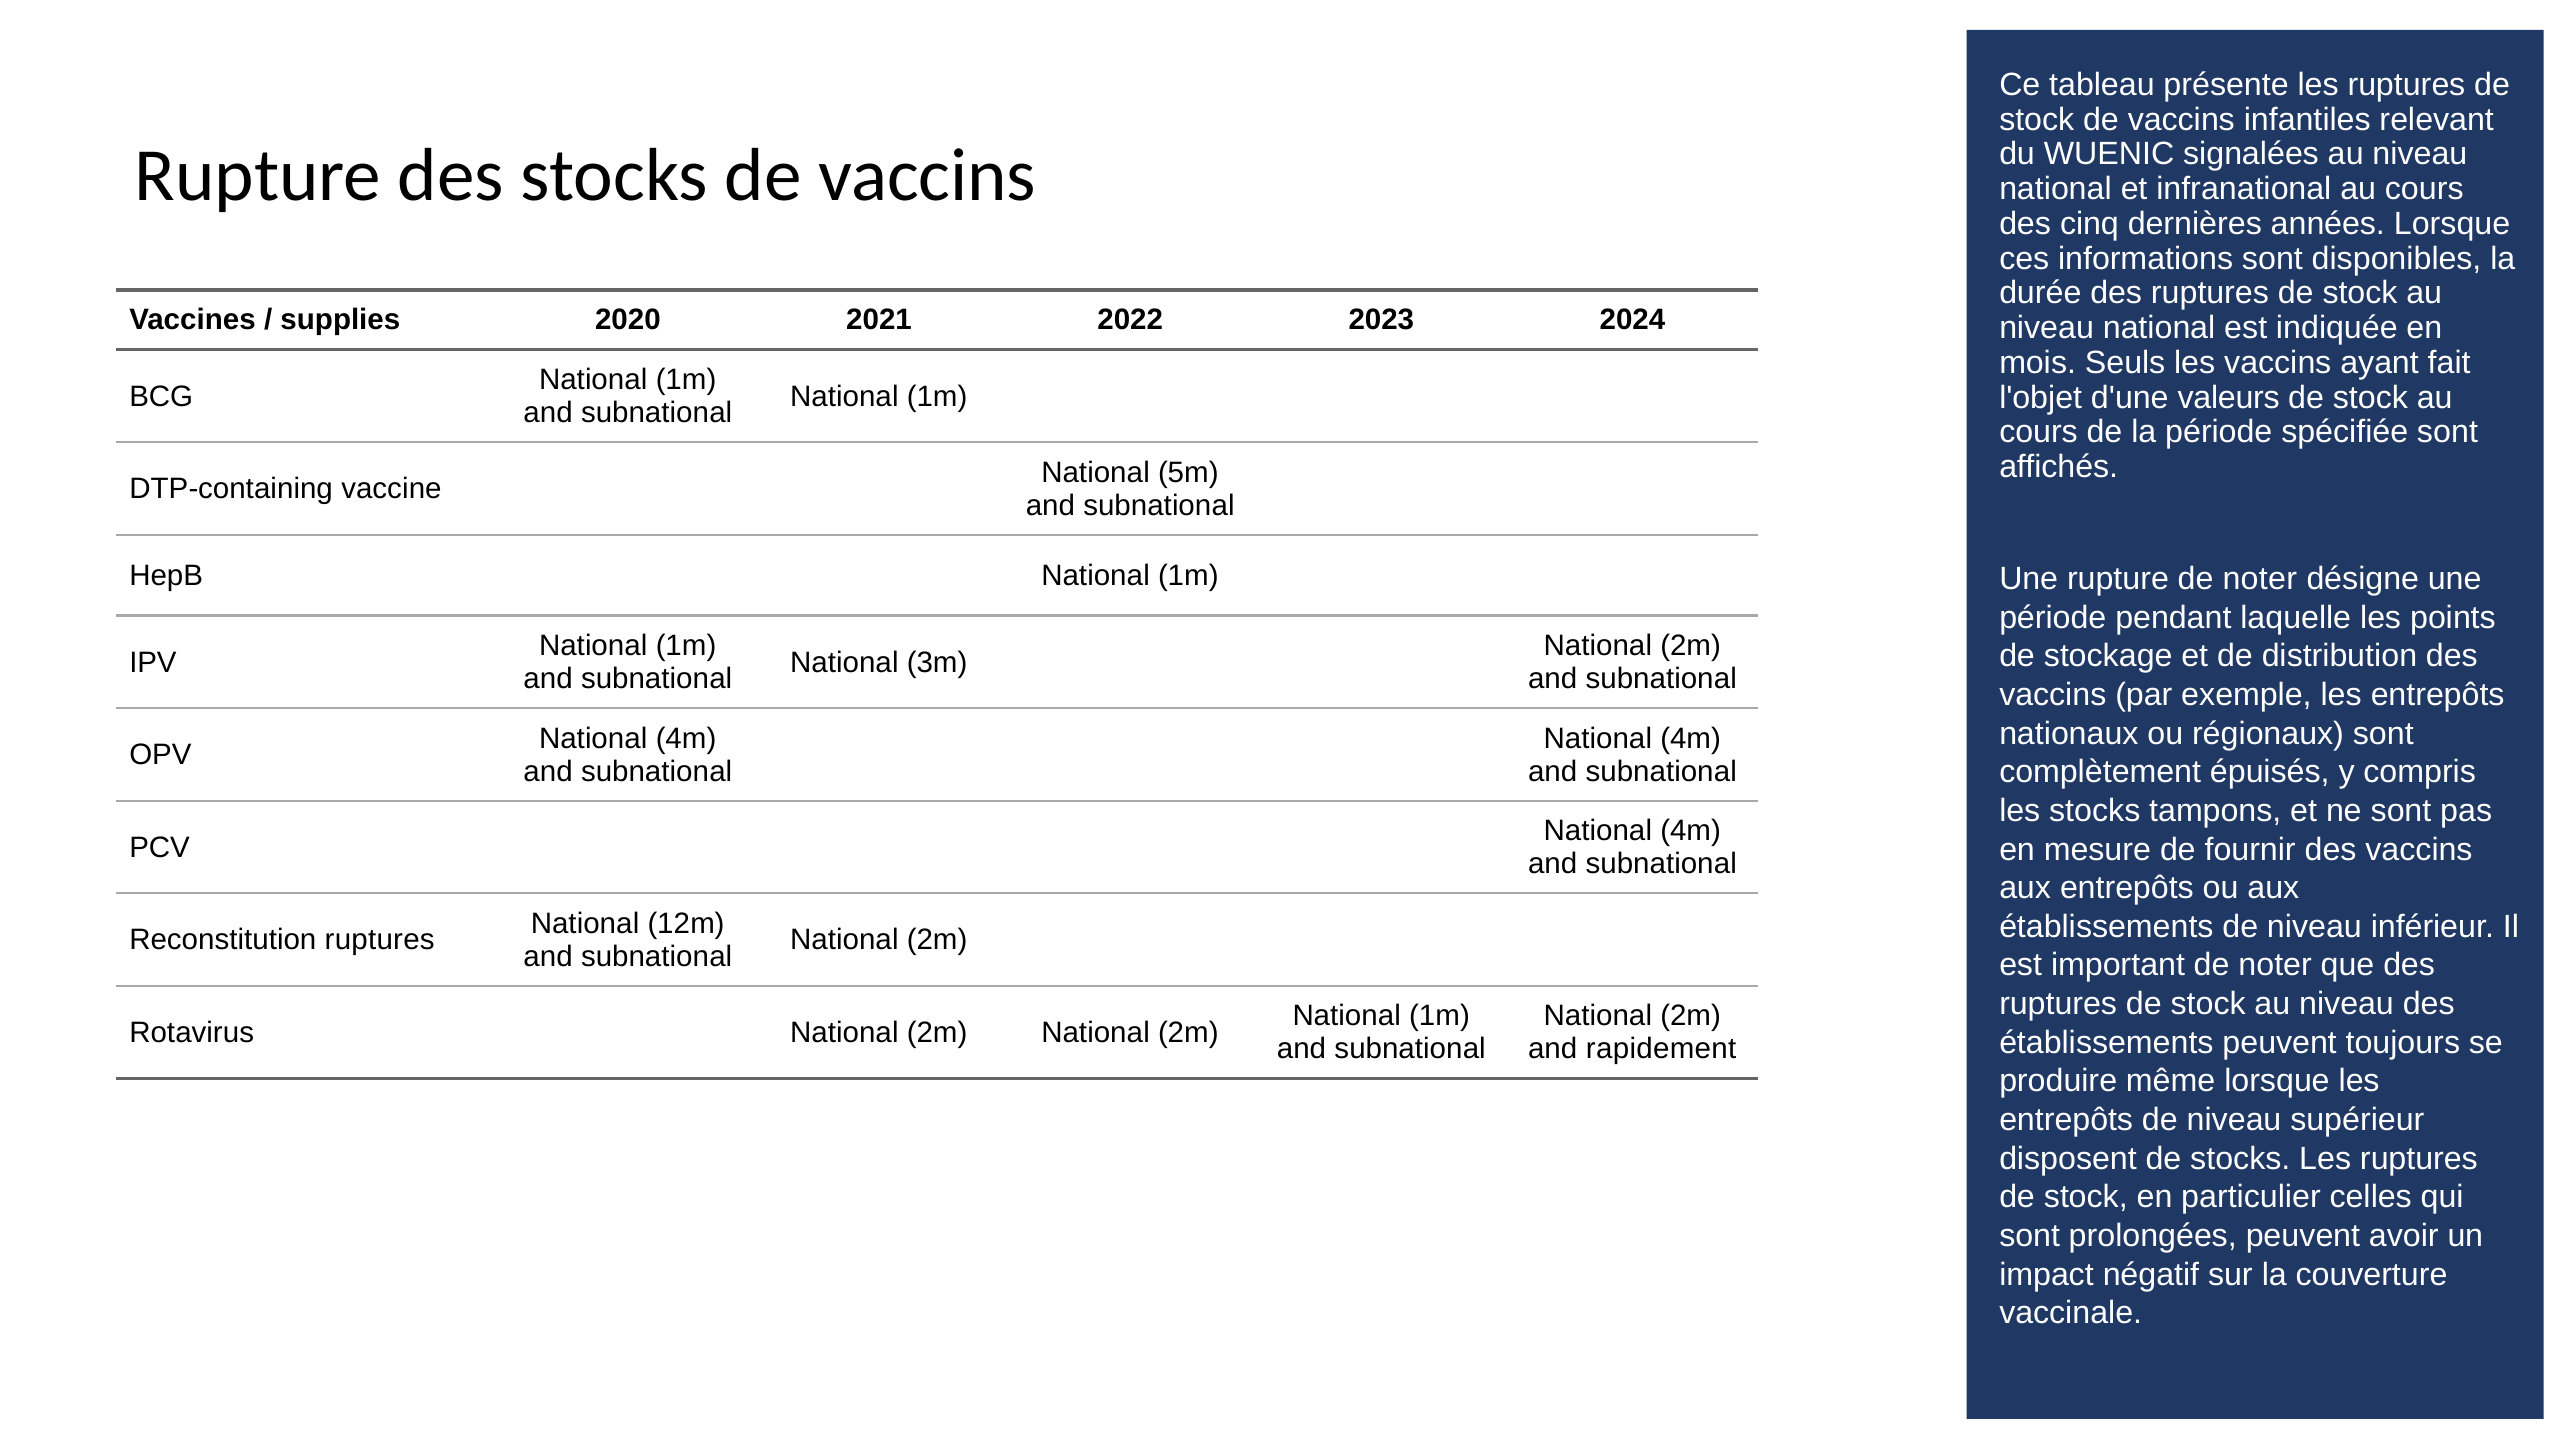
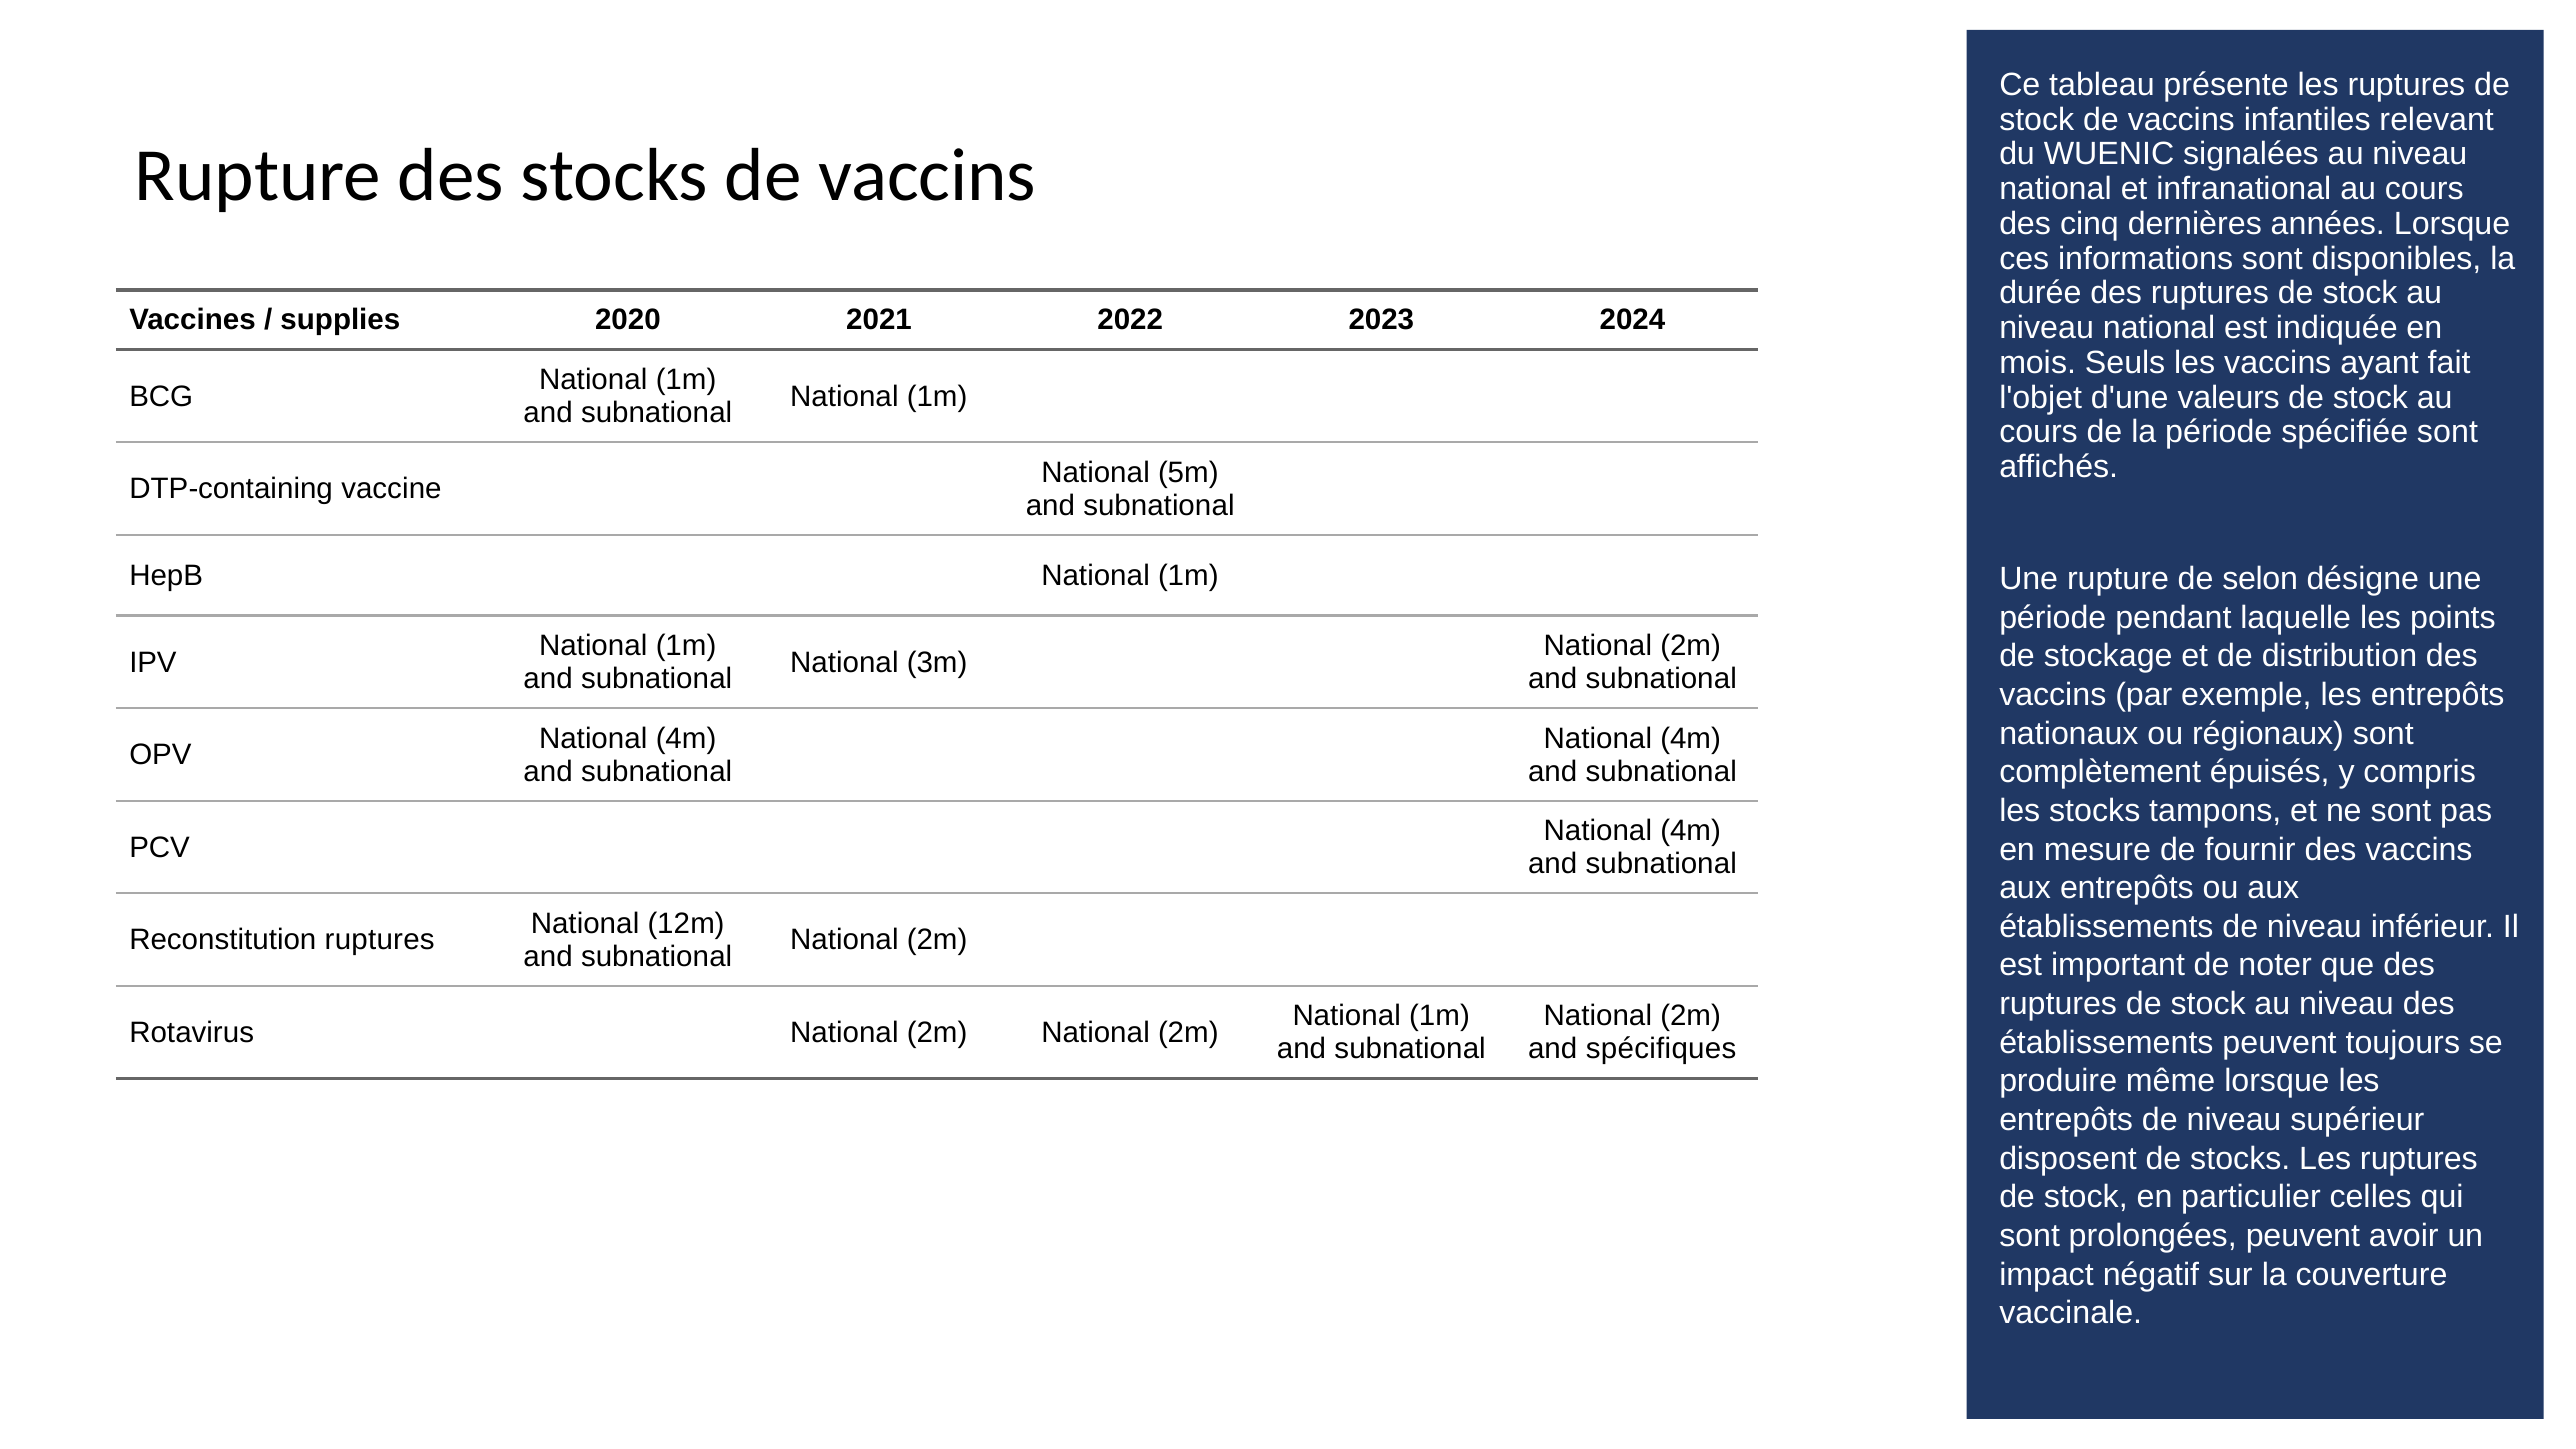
rupture de noter: noter -> selon (2260, 579)
rapidement: rapidement -> spécifiques (1661, 1049)
